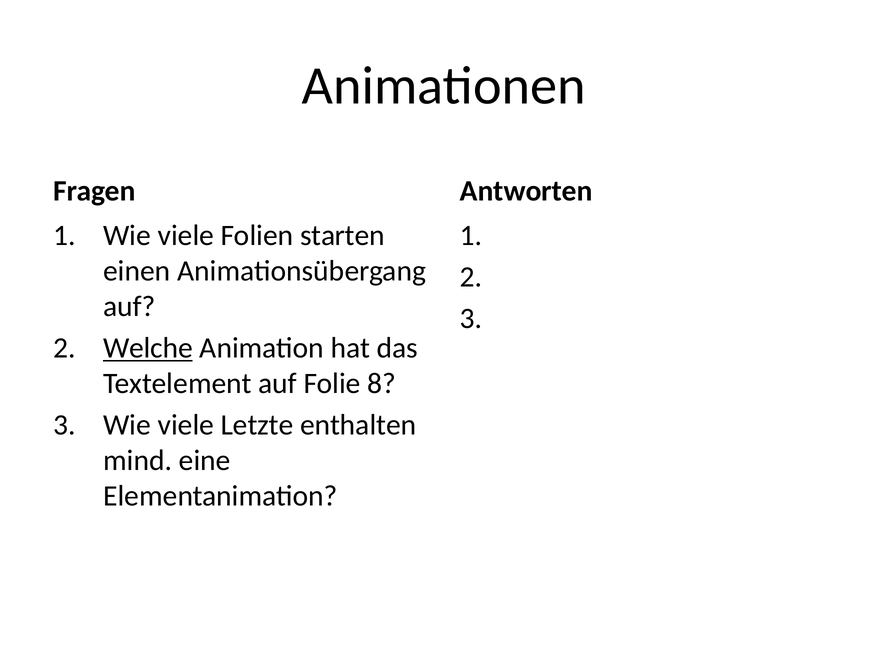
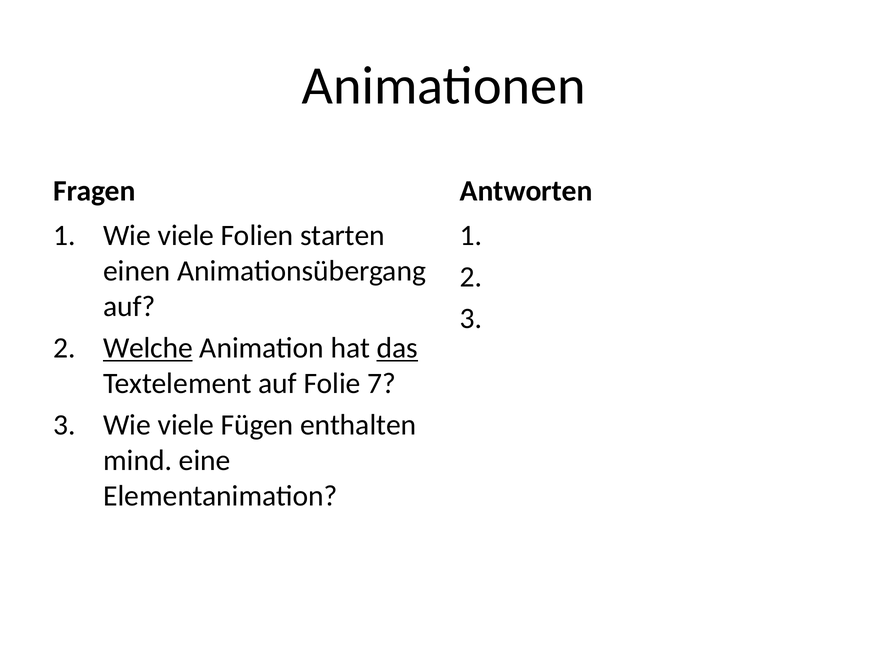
das underline: none -> present (397, 348)
8: 8 -> 7 (382, 383)
Letzte: Letzte -> Fügen (257, 425)
